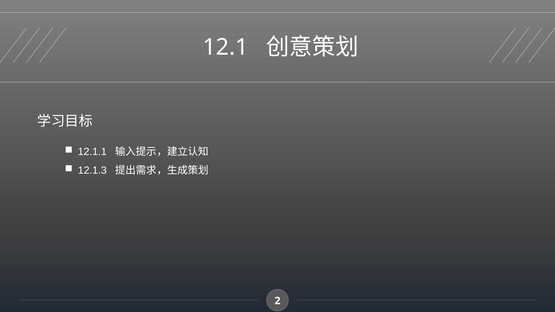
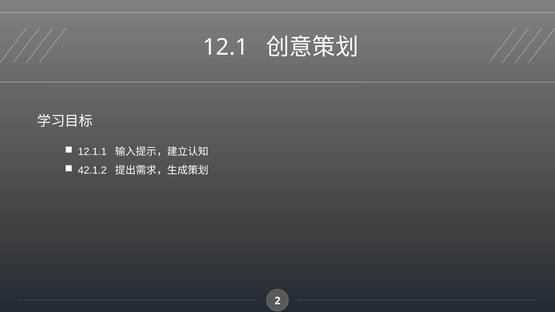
12.1.3: 12.1.3 -> 42.1.2 (92, 170)
